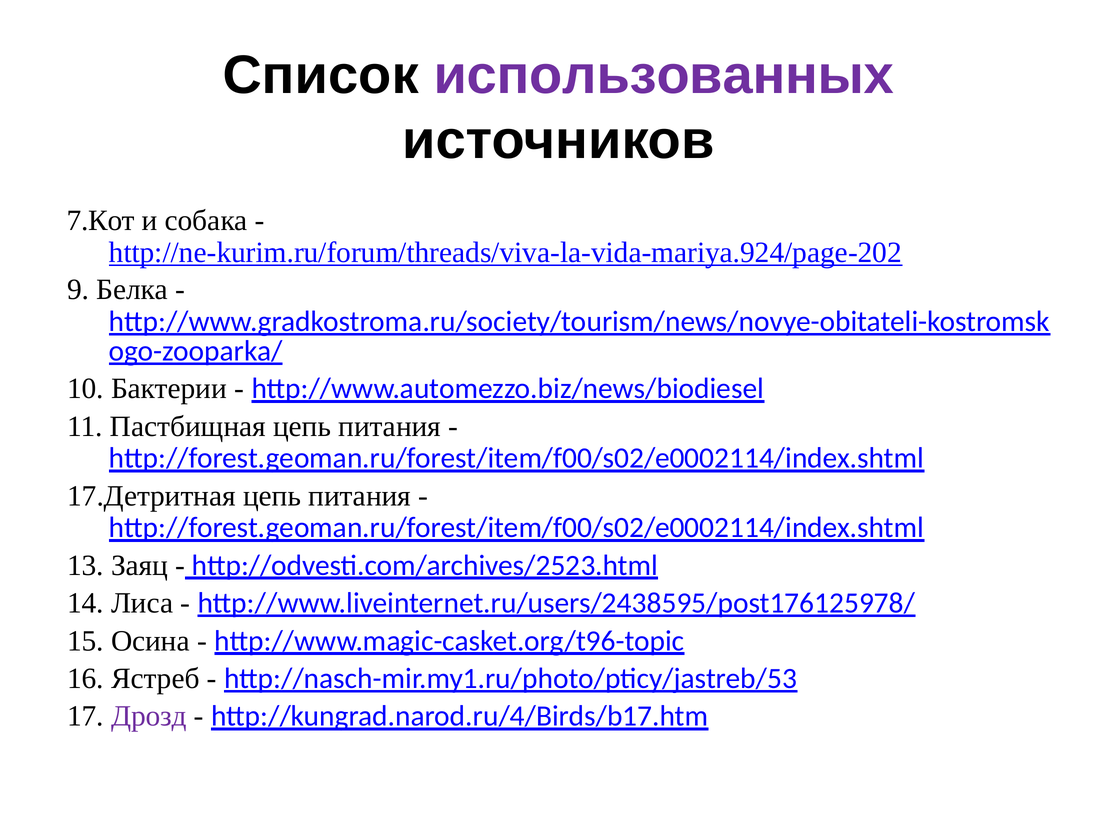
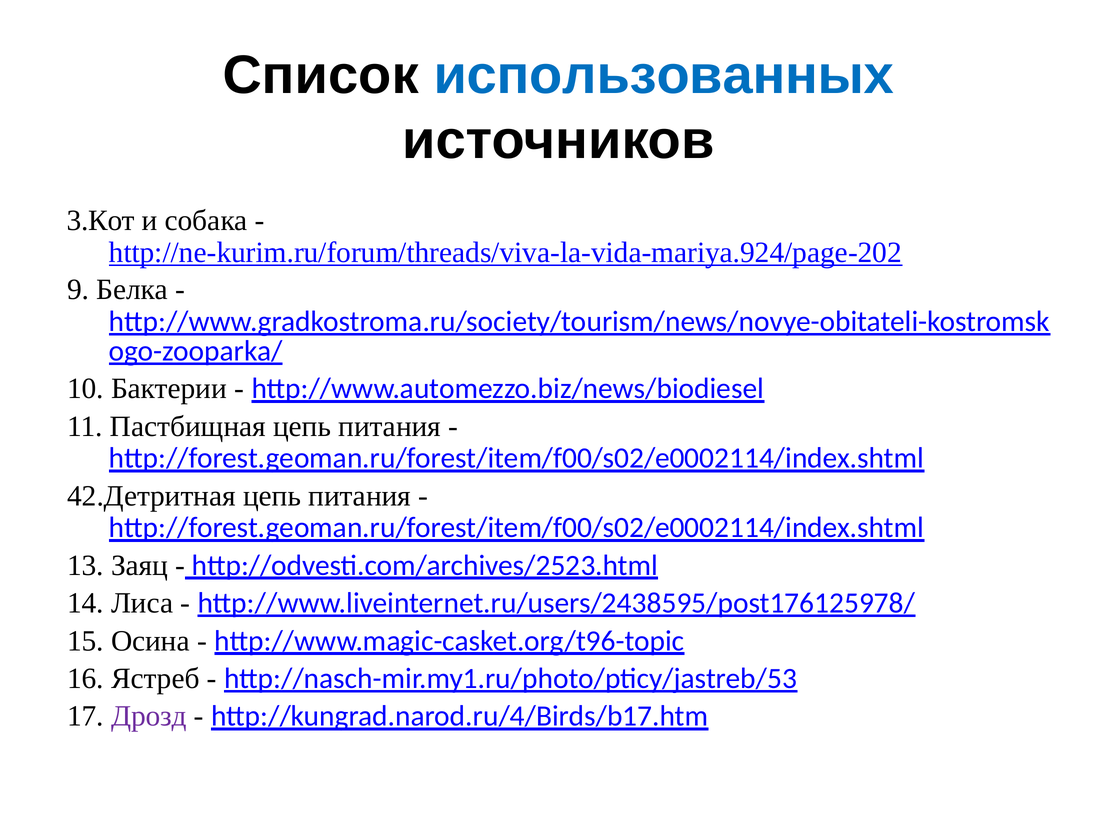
использованных colour: purple -> blue (664, 75)
7.Кот: 7.Кот -> 3.Кот (101, 221)
17.Детритная: 17.Детритная -> 42.Детритная (151, 496)
